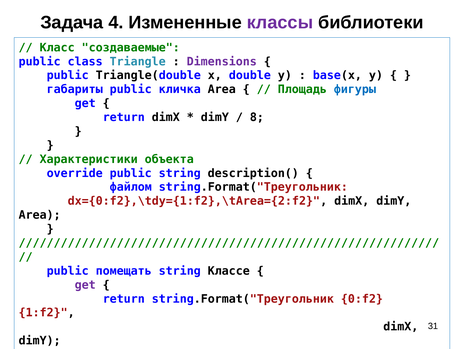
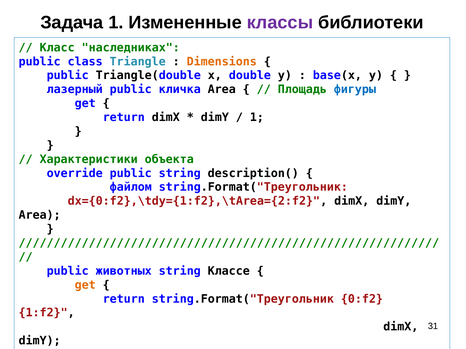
Задача 4: 4 -> 1 (116, 22)
создаваемые: создаваемые -> наследниках (131, 48)
Dimensions colour: purple -> orange (222, 62)
габариты: габариты -> лазерный (75, 90)
8: 8 -> 1 (257, 118)
помещать: помещать -> животных (124, 271)
get colour: purple -> orange (85, 285)
